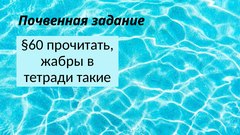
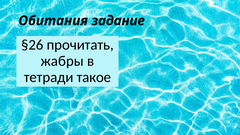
Почвенная: Почвенная -> Обитания (53, 21)
§60: §60 -> §26 (32, 45)
такие: такие -> такое (94, 77)
